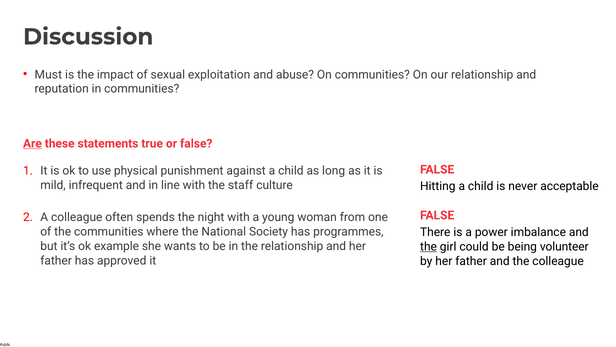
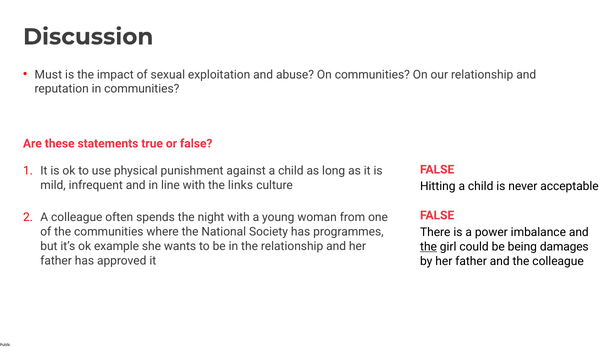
Are underline: present -> none (32, 143)
staff: staff -> links (241, 185)
volunteer: volunteer -> damages (564, 246)
